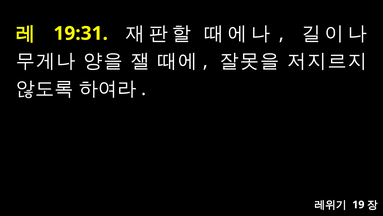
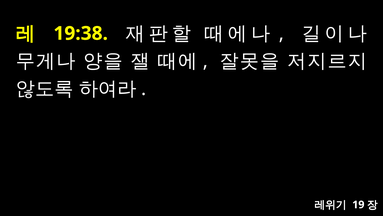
19:31: 19:31 -> 19:38 (81, 33)
